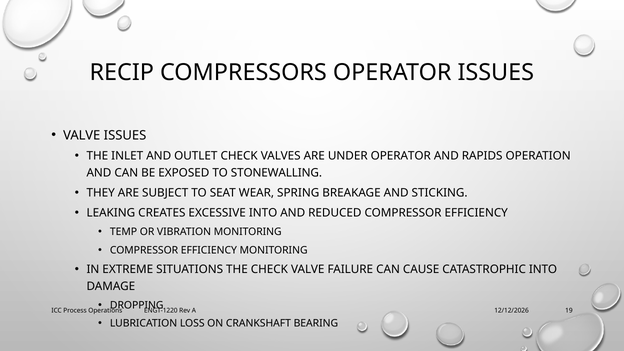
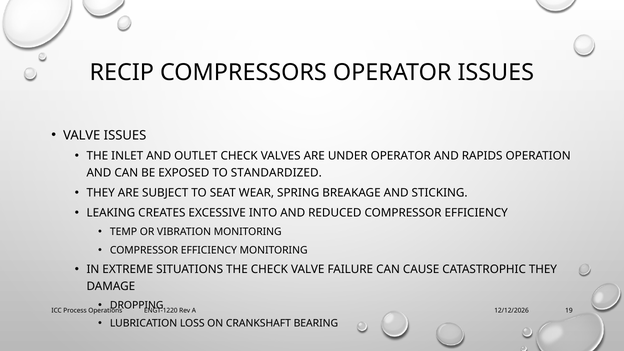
STONEWALLING: STONEWALLING -> STANDARDIZED (276, 173)
CATASTROPHIC INTO: INTO -> THEY (543, 270)
